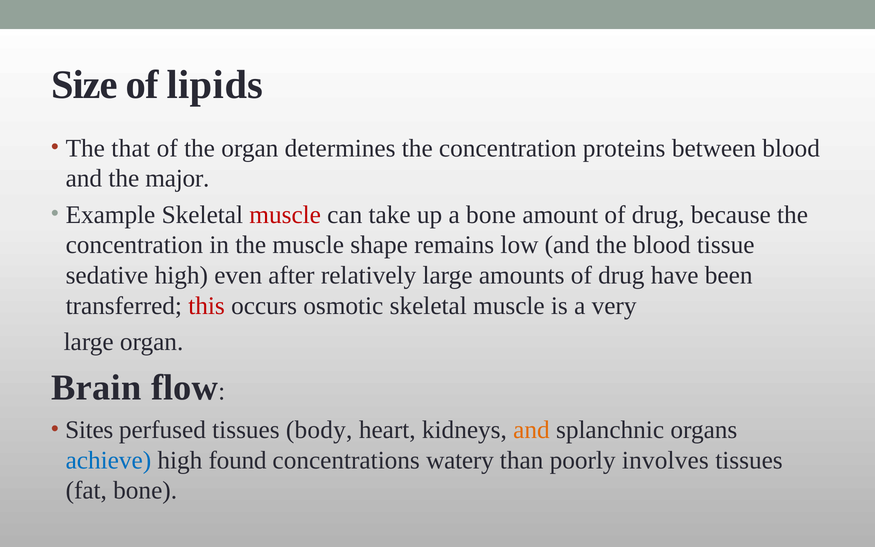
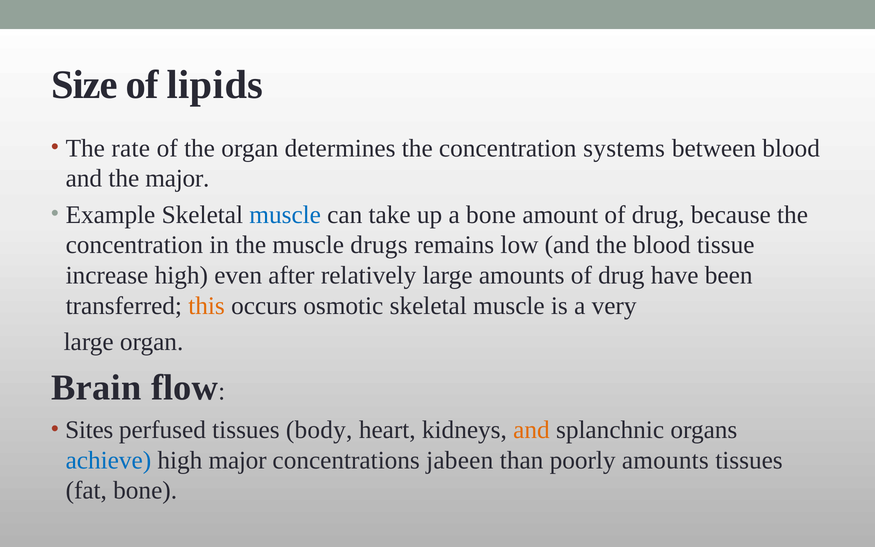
that: that -> rate (131, 148)
proteins: proteins -> systems (624, 148)
muscle colour: red -> blue (285, 215)
shape: shape -> drugs (379, 245)
sedative: sedative -> increase (107, 275)
this colour: red -> orange (207, 306)
high found: found -> major (238, 460)
watery: watery -> jabeen (460, 460)
poorly involves: involves -> amounts (665, 460)
